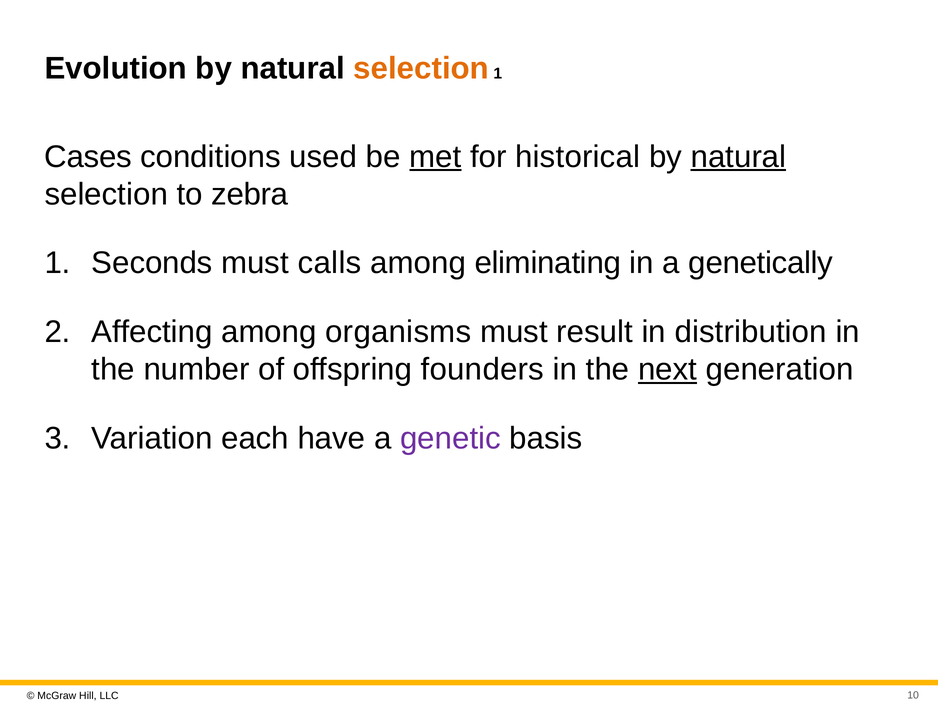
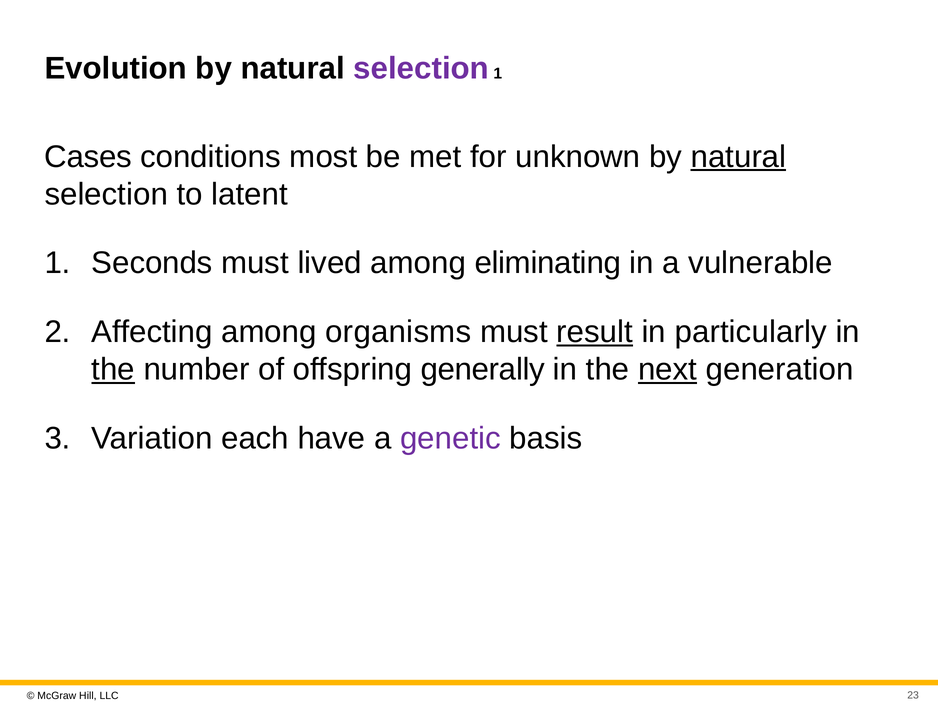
selection colour: orange -> purple (421, 68)
used: used -> most (323, 157)
met underline: present -> none (435, 157)
historical: historical -> unknown (578, 157)
zebra: zebra -> latent (250, 194)
calls: calls -> lived (330, 263)
genetically: genetically -> vulnerable (761, 263)
result underline: none -> present (595, 332)
distribution: distribution -> particularly (751, 332)
the underline: none -> present (113, 369)
founders: founders -> generally (483, 369)
10: 10 -> 23 (913, 695)
